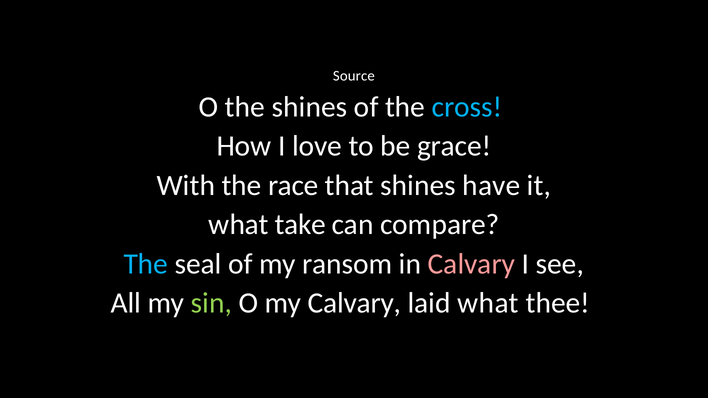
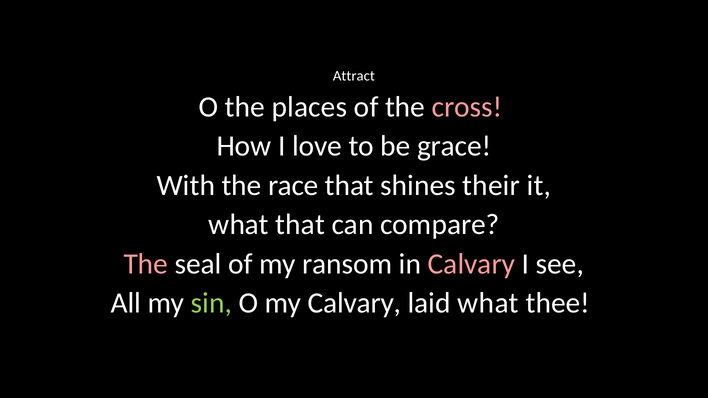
Source: Source -> Attract (354, 76)
the shines: shines -> places (309, 107)
cross colour: light blue -> pink (467, 107)
have: have -> their (491, 186)
what take: take -> that (300, 225)
The colour: light blue -> pink (146, 264)
